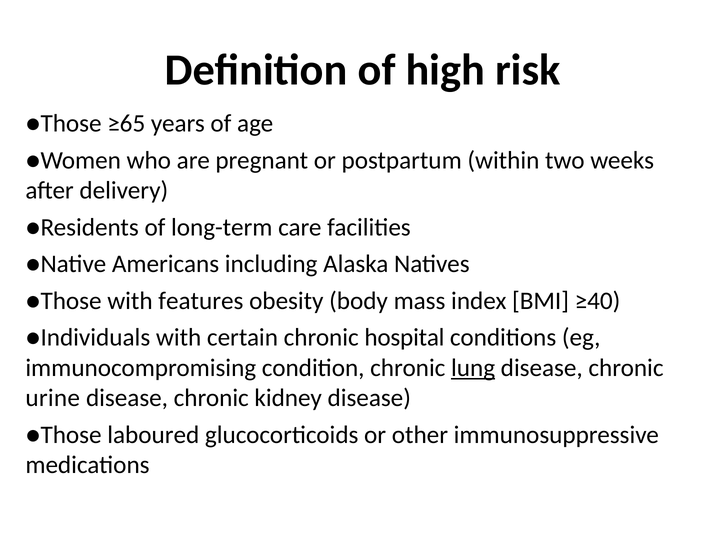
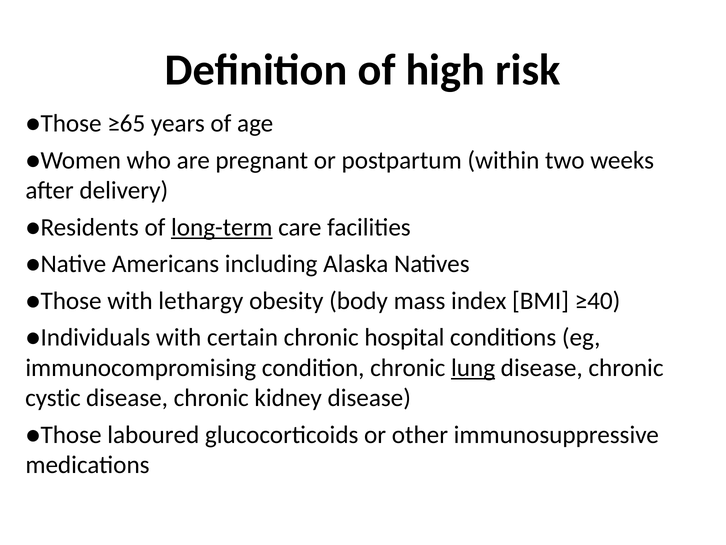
long-term underline: none -> present (222, 227)
features: features -> lethargy (201, 300)
urine: urine -> cystic (53, 398)
